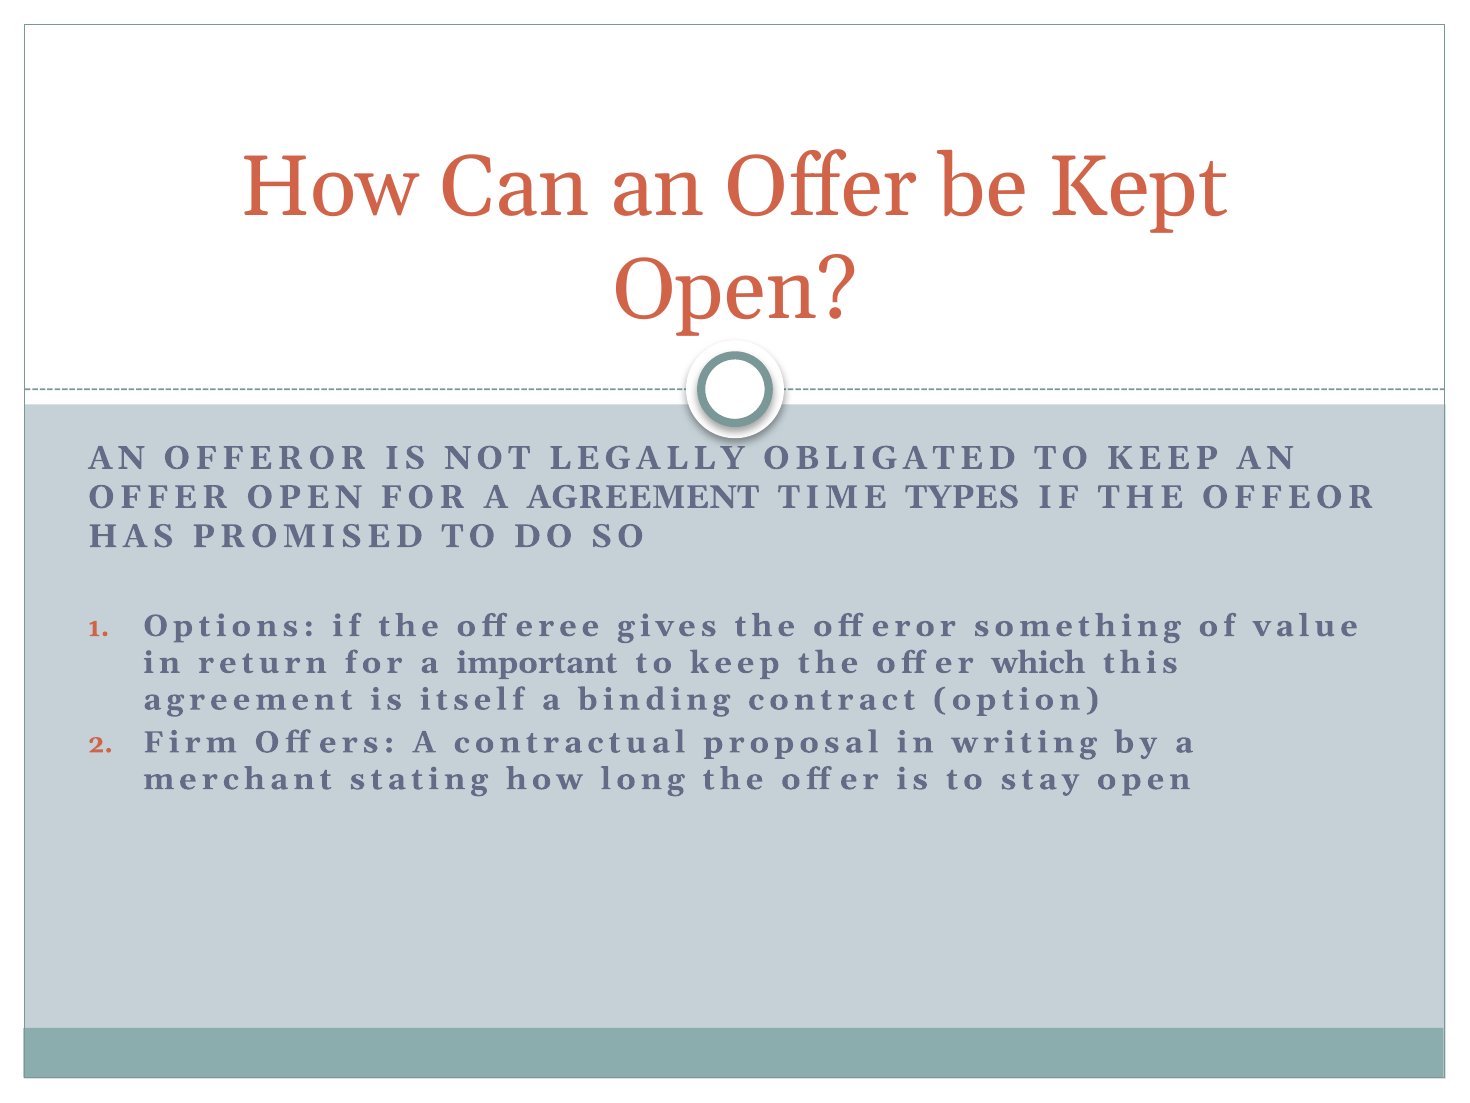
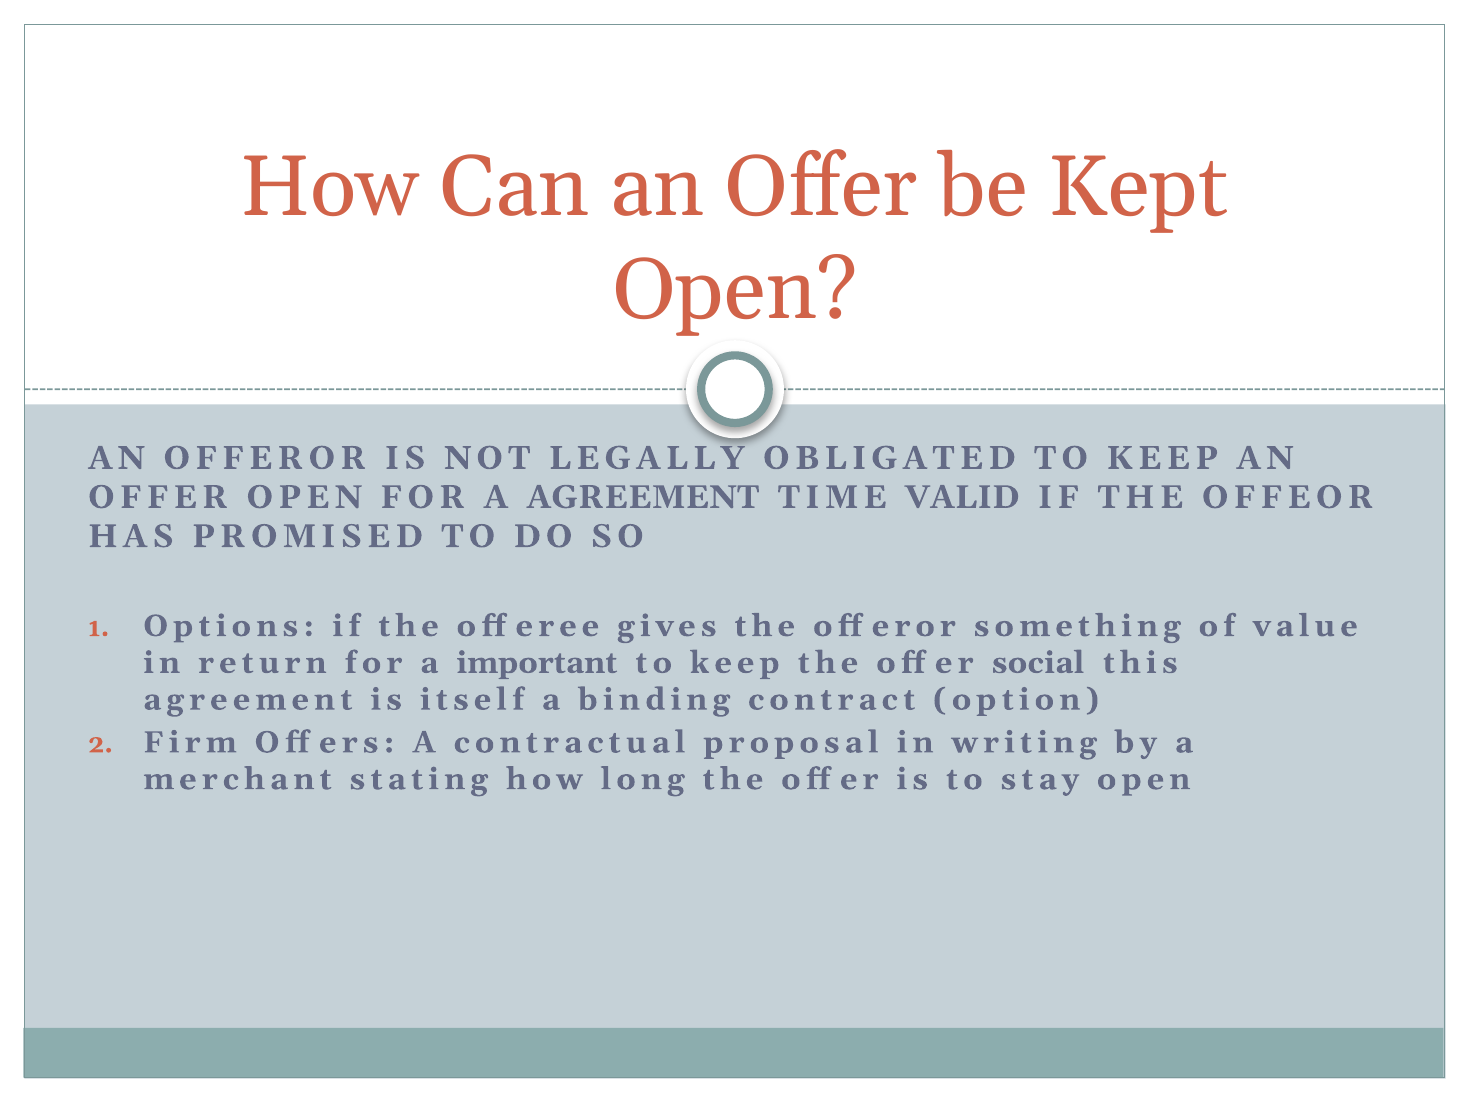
TYPES: TYPES -> VALID (962, 497)
which: which -> social (1038, 662)
